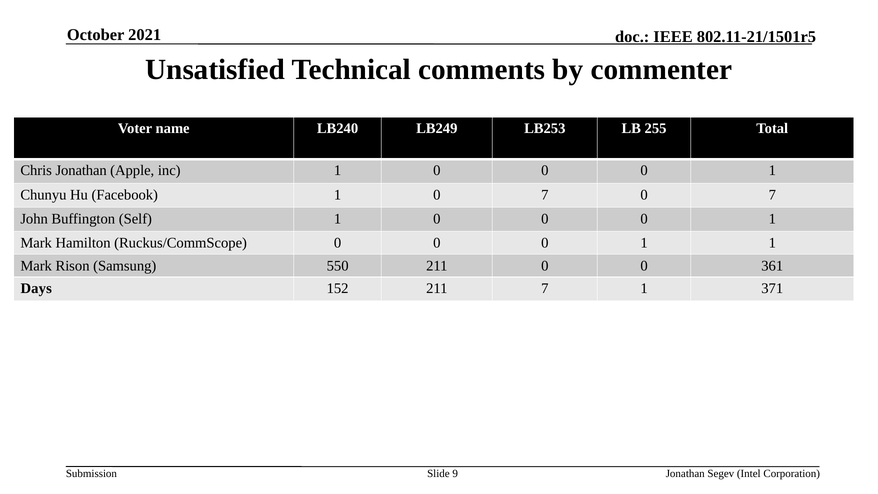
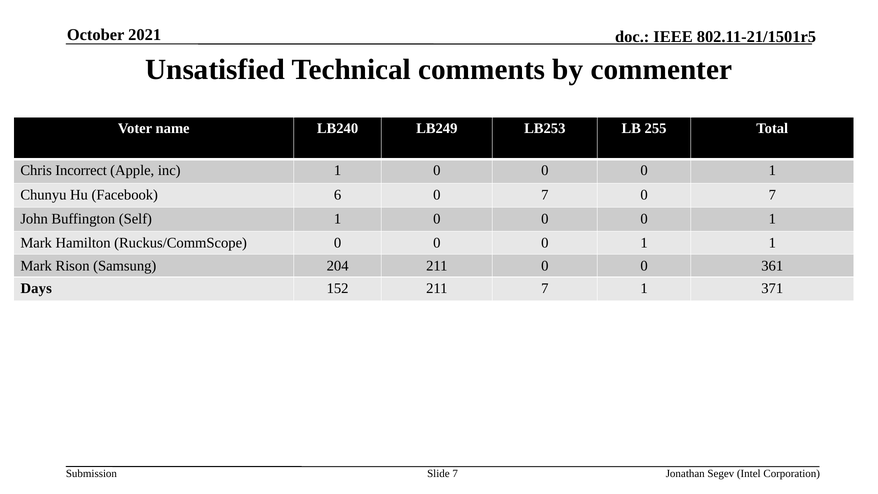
Chris Jonathan: Jonathan -> Incorrect (81, 171)
Facebook 1: 1 -> 6 (338, 195)
550: 550 -> 204 (338, 266)
Slide 9: 9 -> 7 (455, 474)
